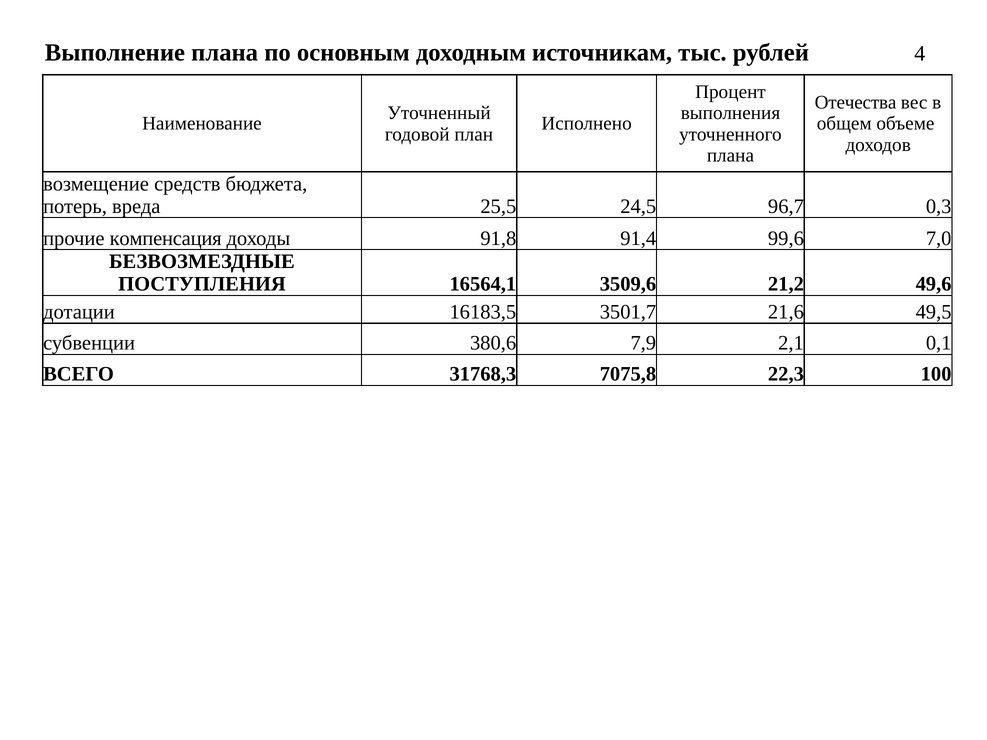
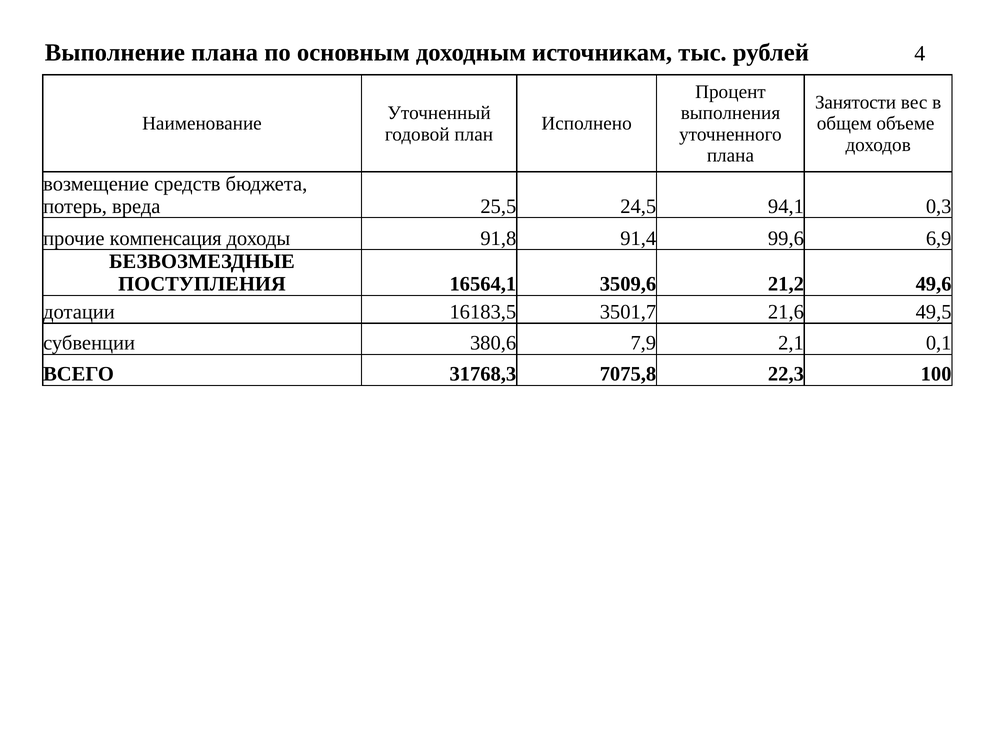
Отечества: Отечества -> Занятости (856, 102)
96,7: 96,7 -> 94,1 (786, 207)
7,0: 7,0 -> 6,9 (939, 238)
